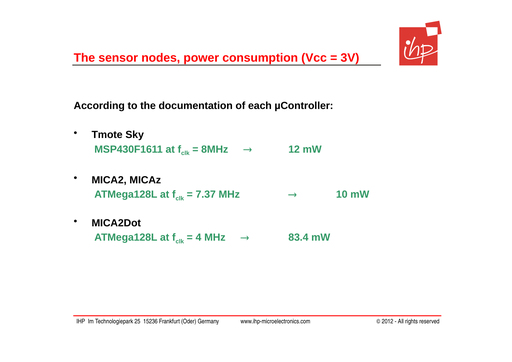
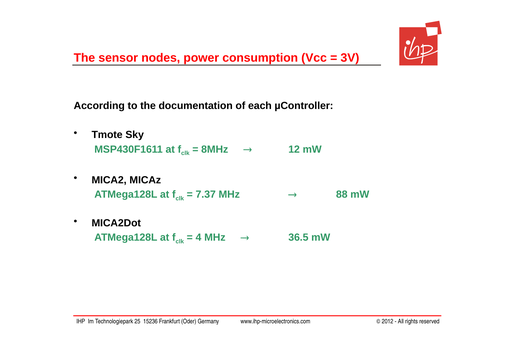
10: 10 -> 88 (342, 194)
83.4: 83.4 -> 36.5 (298, 237)
